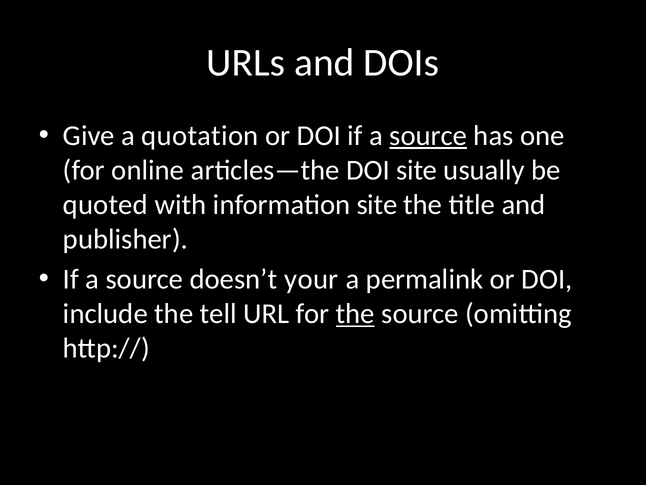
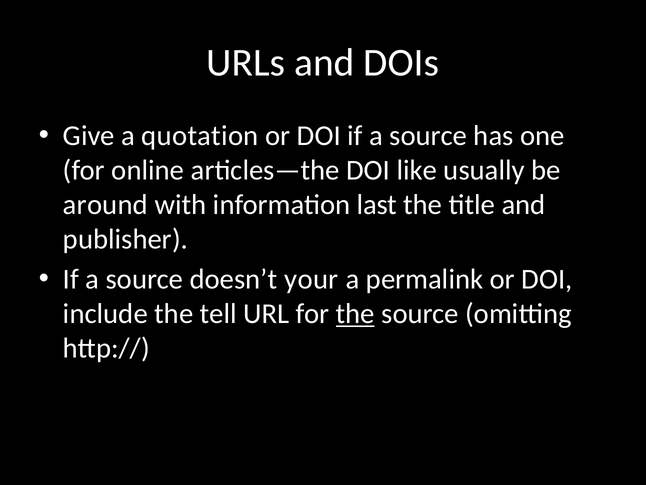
source underline: present -> none (428, 136)
DOI site: site -> like (417, 170)
quoted: quoted -> around (105, 204)
information site: site -> last (377, 204)
